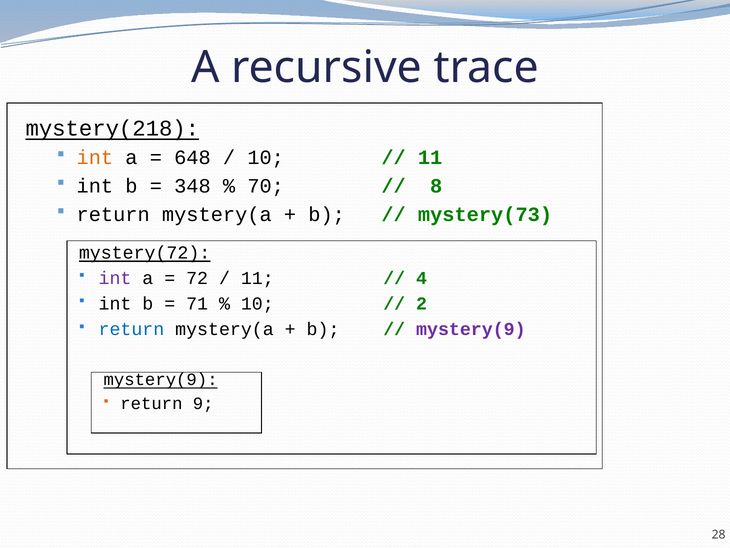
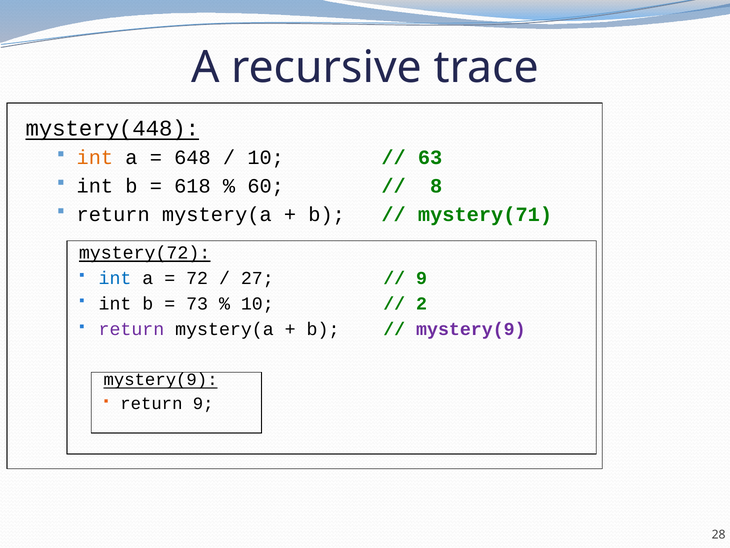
mystery(218: mystery(218 -> mystery(448 (112, 128)
11: 11 -> 63 (430, 158)
348: 348 -> 618 (192, 186)
70: 70 -> 60 (266, 186)
mystery(73: mystery(73 -> mystery(71 (485, 214)
int colour: purple -> blue (115, 278)
11: 11 -> 27 (257, 278)
4: 4 -> 9 (422, 278)
71: 71 -> 73 (197, 303)
return colour: blue -> purple (131, 329)
